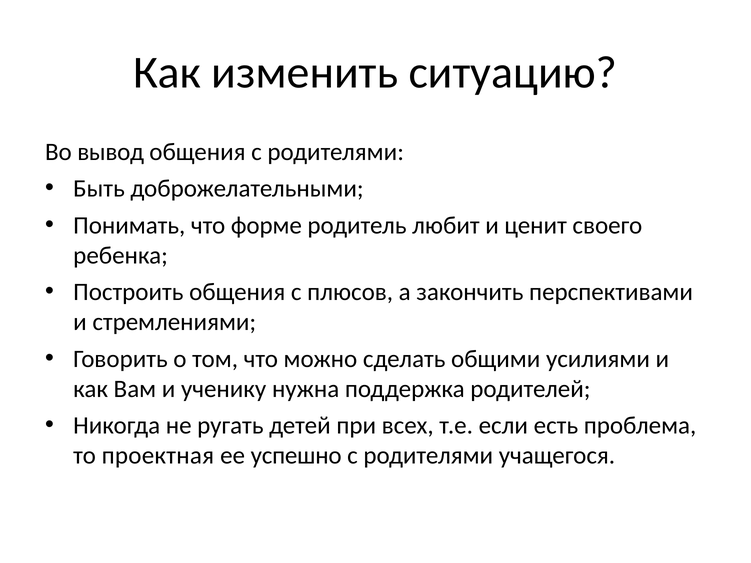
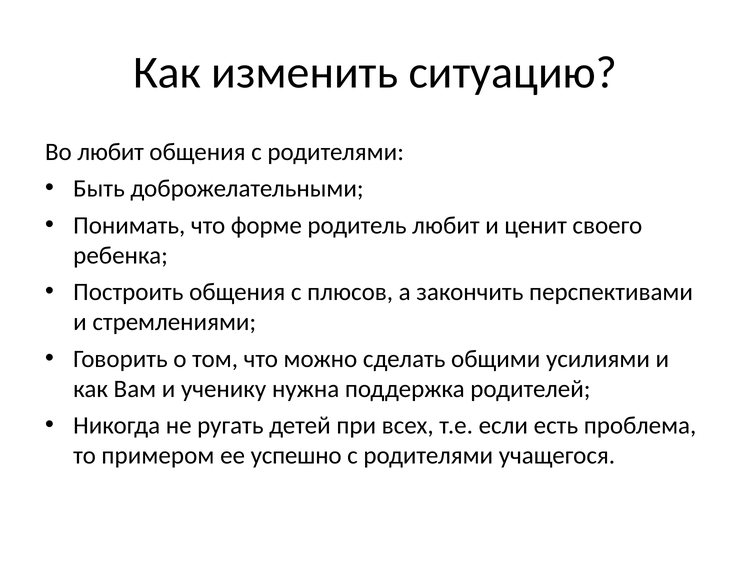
Во вывод: вывод -> любит (111, 152)
проектная: проектная -> примером (158, 456)
